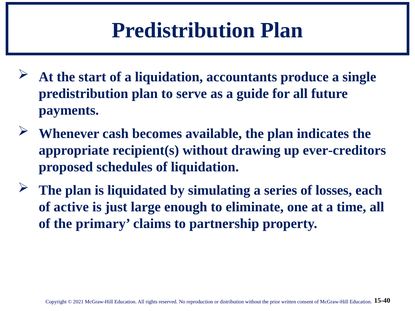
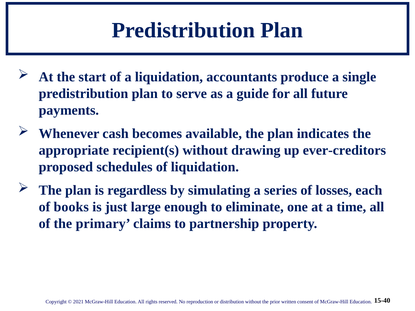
liquidated: liquidated -> regardless (137, 190)
active: active -> books (71, 207)
